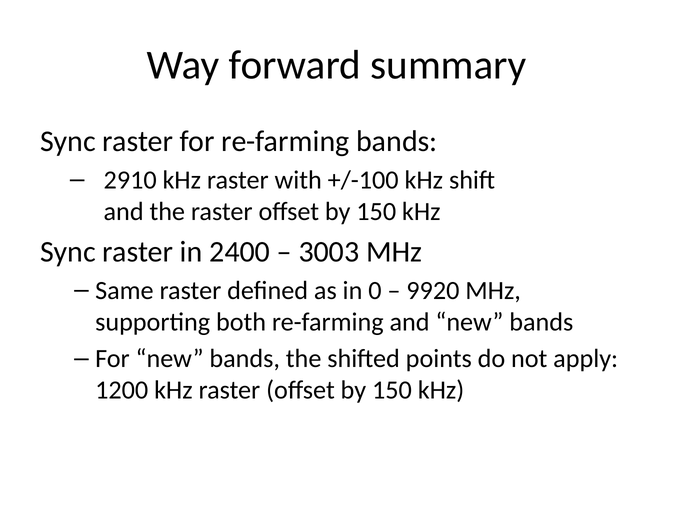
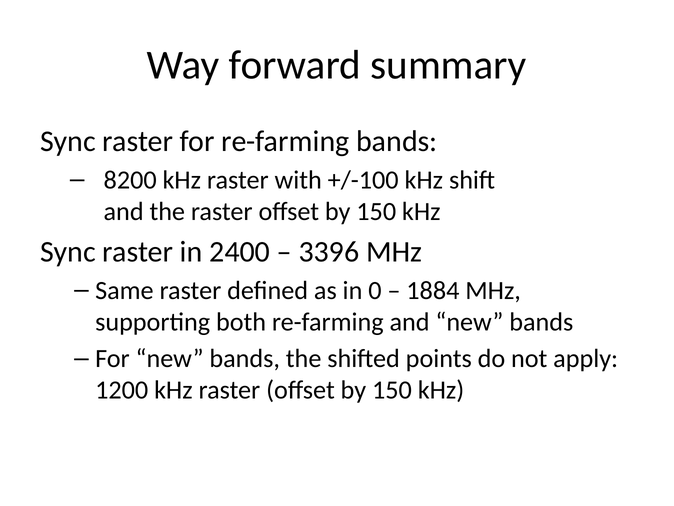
2910: 2910 -> 8200 (130, 180)
3003: 3003 -> 3396 (329, 252)
9920: 9920 -> 1884 (433, 290)
